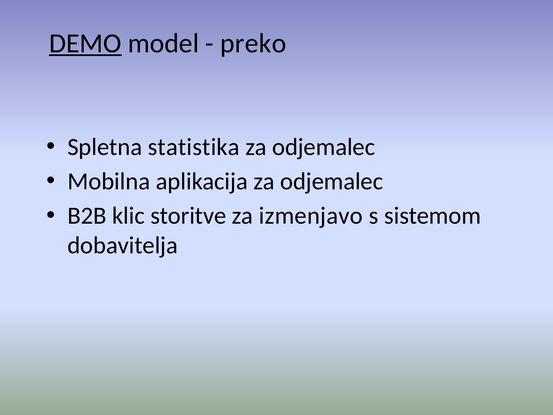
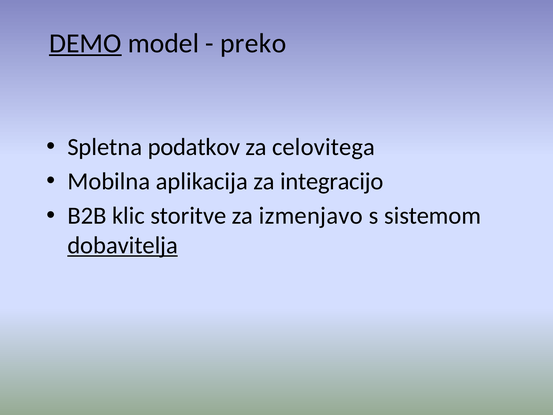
statistika: statistika -> podatkov (194, 147)
odjemalec: odjemalec -> celovitega (324, 147)
aplikacija za odjemalec: odjemalec -> integracijo (332, 181)
dobavitelja underline: none -> present (123, 245)
